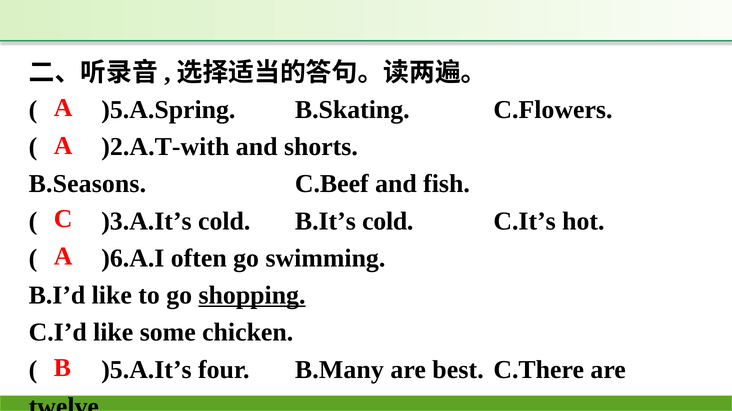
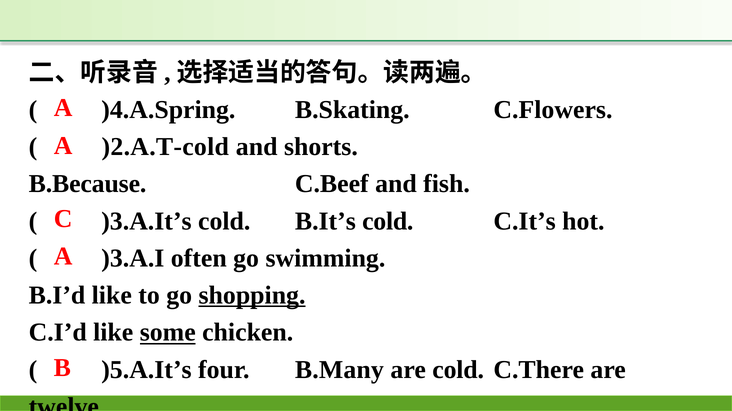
)5.A.Spring: )5.A.Spring -> )4.A.Spring (168, 110)
)2.A.T-with: )2.A.T-with -> )2.A.T-cold (165, 147)
B.Seasons: B.Seasons -> B.Because (88, 184)
)6.A.I: )6.A.I -> )3.A.I (133, 259)
some underline: none -> present (168, 333)
are best: best -> cold (458, 370)
